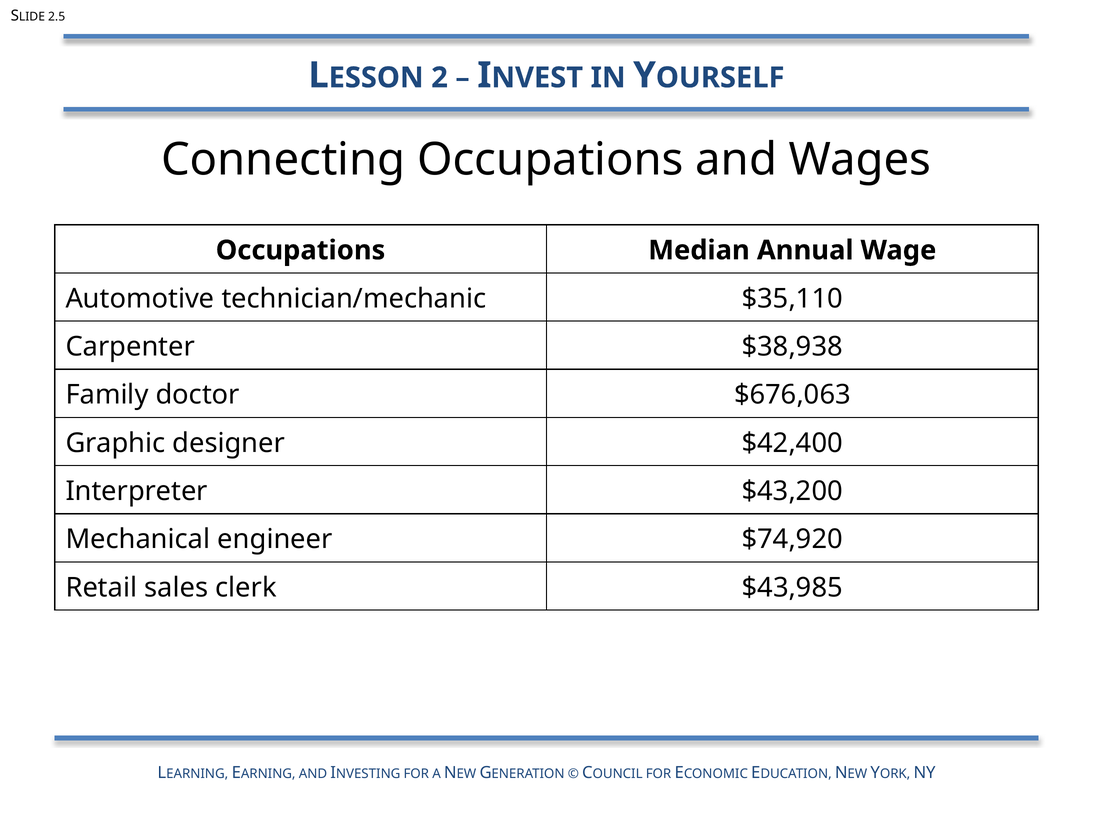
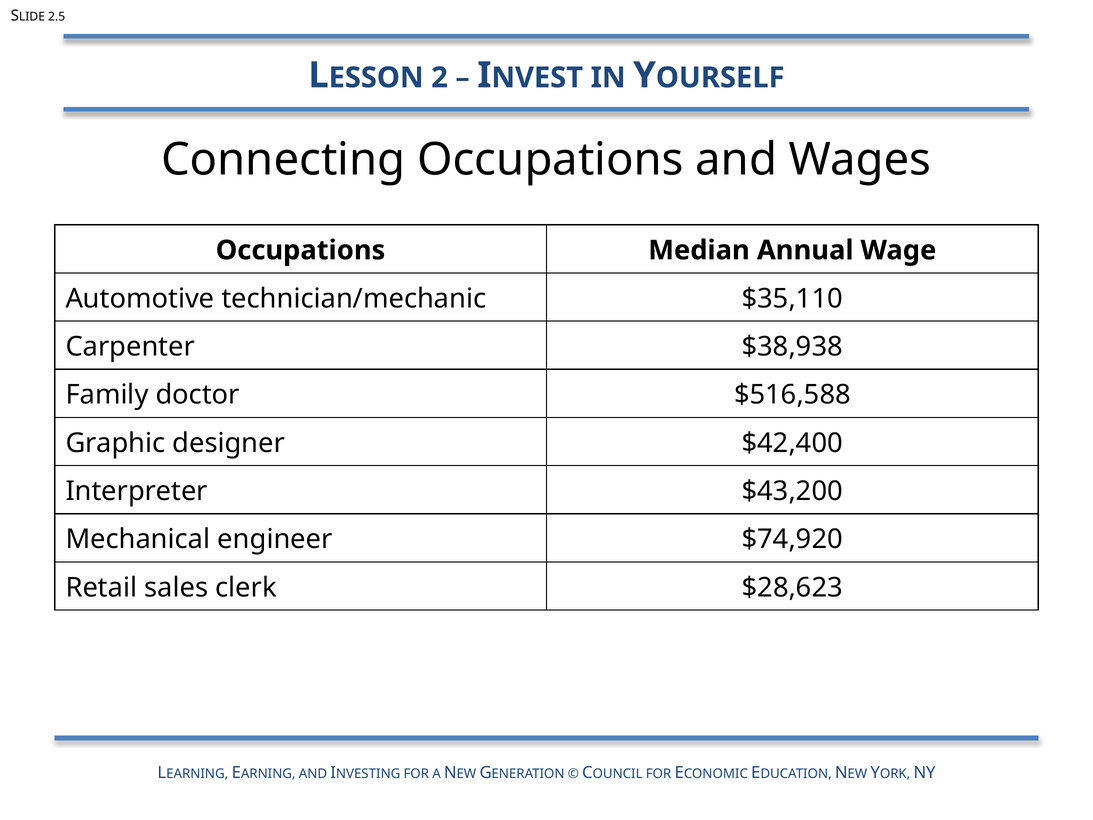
$676,063: $676,063 -> $516,588 (792, 395)
$43,985: $43,985 -> $28,623 (792, 587)
